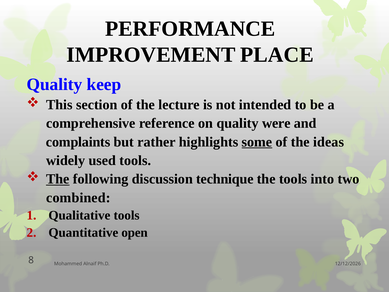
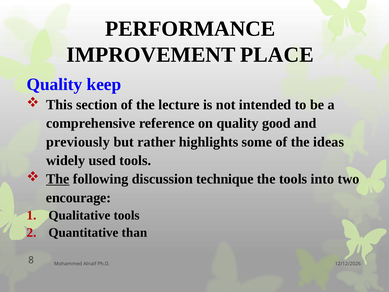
were: were -> good (276, 123)
complaints: complaints -> previously (78, 142)
some underline: present -> none (257, 142)
combined: combined -> encourage (78, 198)
open: open -> than (134, 232)
